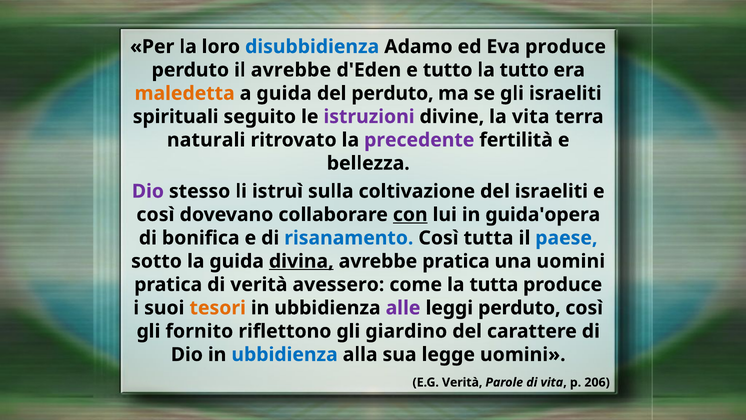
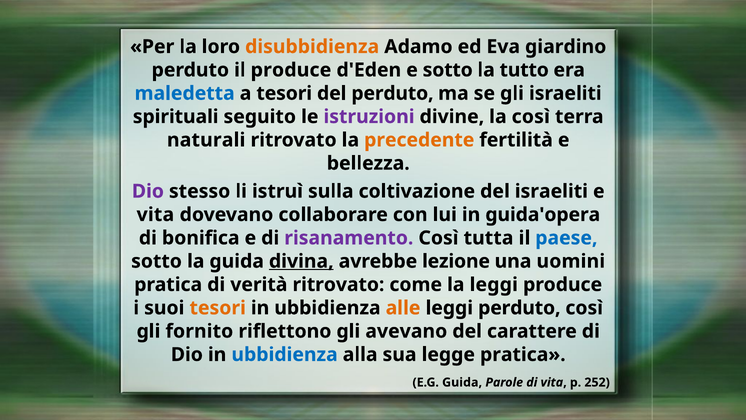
disubbidienza colour: blue -> orange (312, 47)
Eva produce: produce -> giardino (566, 47)
il avrebbe: avrebbe -> produce (291, 70)
e tutto: tutto -> sotto (448, 70)
maledetta colour: orange -> blue (185, 93)
a guida: guida -> tesori (284, 93)
la vita: vita -> così (531, 117)
precedente colour: purple -> orange (419, 140)
così: così -> vita (155, 214)
con underline: present -> none (410, 214)
risanamento colour: blue -> purple (349, 238)
avrebbe pratica: pratica -> lezione (456, 261)
verità avessero: avessero -> ritrovato (338, 284)
la tutta: tutta -> leggi (494, 284)
alle colour: purple -> orange (403, 308)
giardino: giardino -> avevano (406, 331)
legge uomini: uomini -> pratica (523, 354)
E.G Verità: Verità -> Guida (462, 382)
206: 206 -> 252 (597, 382)
